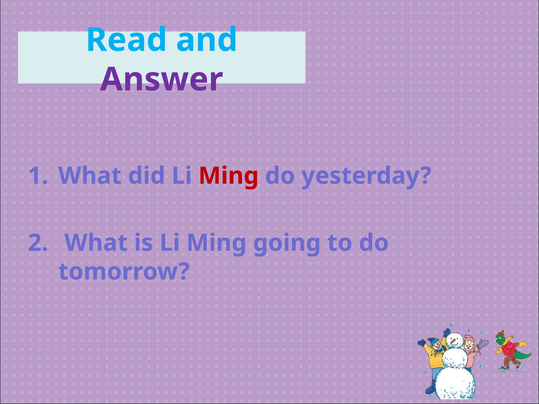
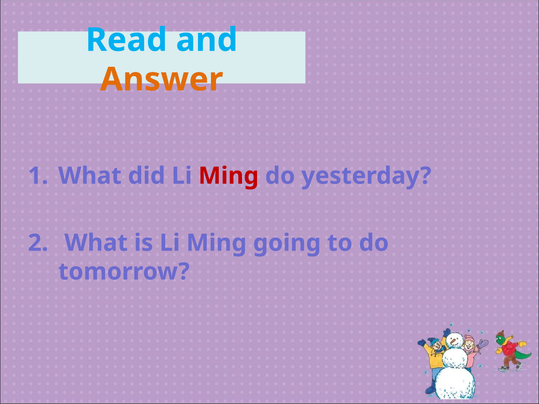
Answer colour: purple -> orange (162, 80)
